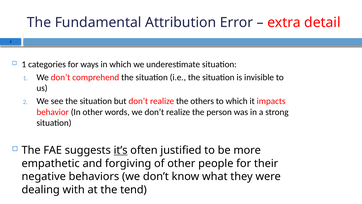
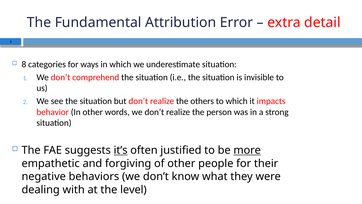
1: 1 -> 8 (24, 64)
more underline: none -> present (247, 150)
tend: tend -> level (133, 189)
